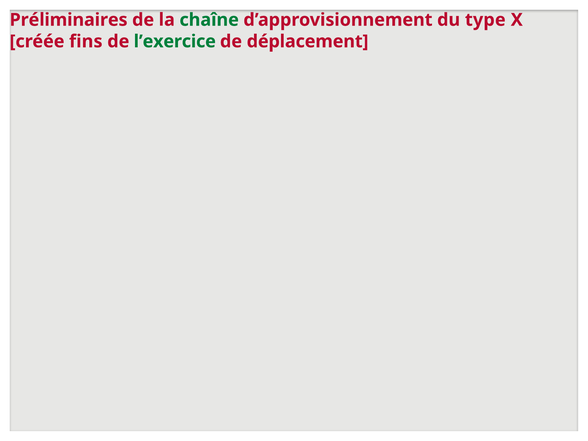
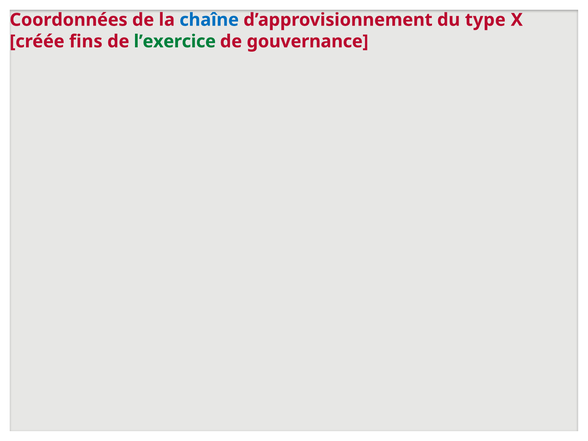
Préliminaires: Préliminaires -> Coordonnées (69, 20)
chaîne colour: green -> blue (209, 20)
déplacement: déplacement -> gouvernance (308, 41)
